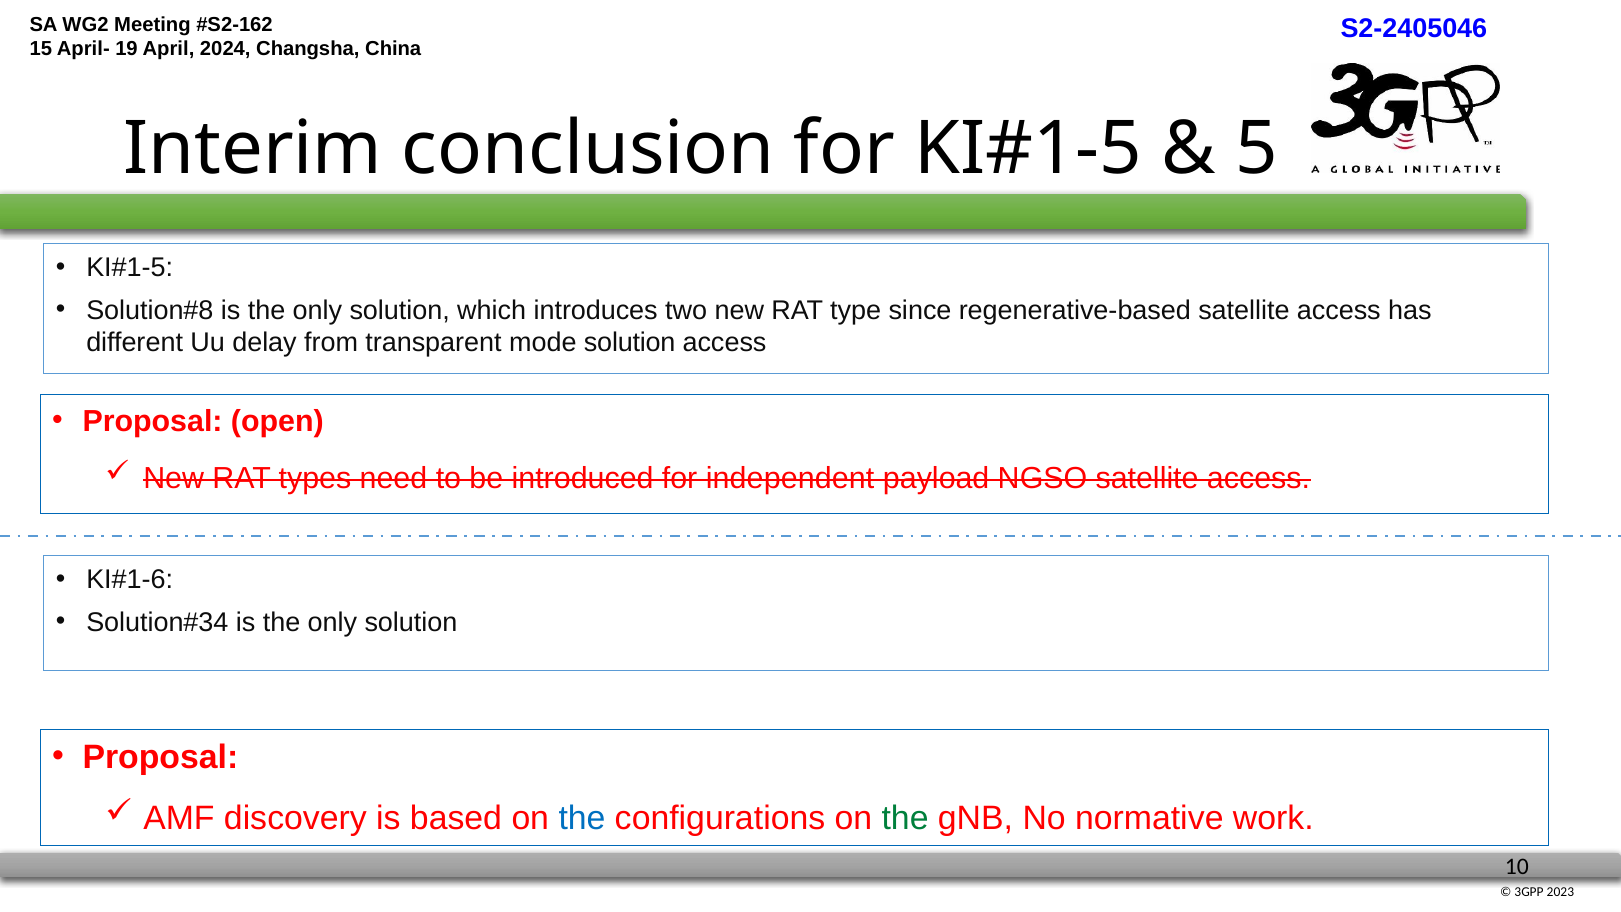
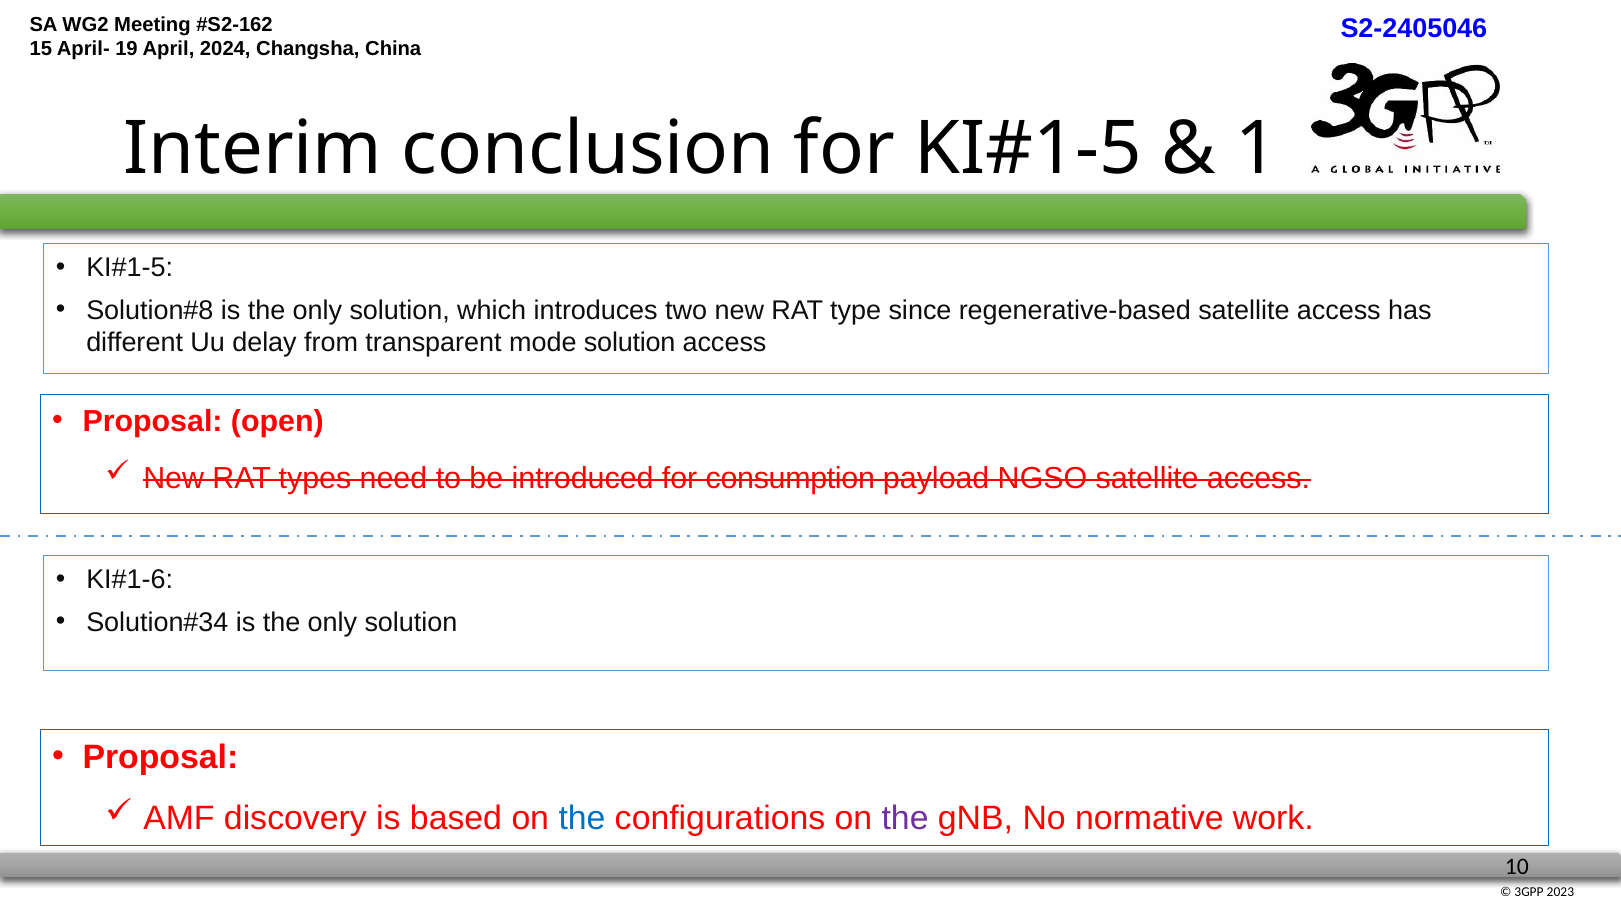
5: 5 -> 1 (1257, 149)
independent: independent -> consumption (790, 478)
the colour: green -> purple (905, 818)
